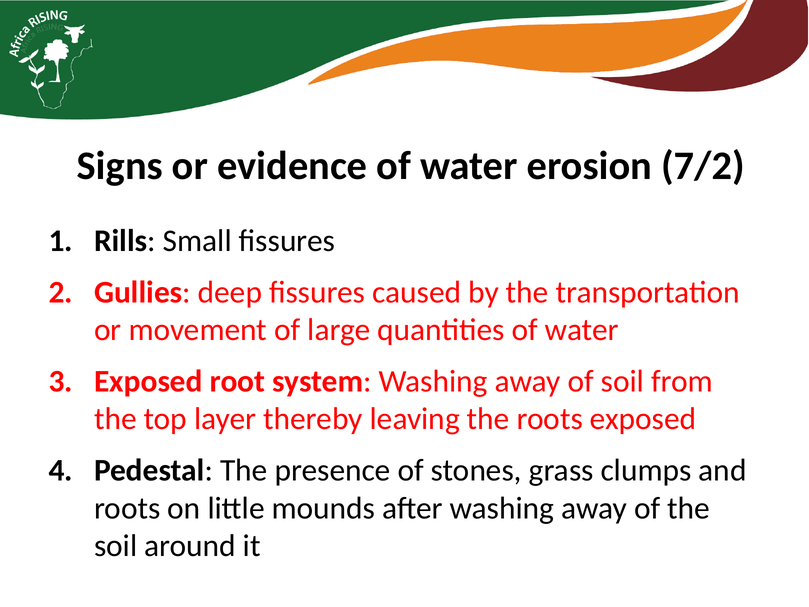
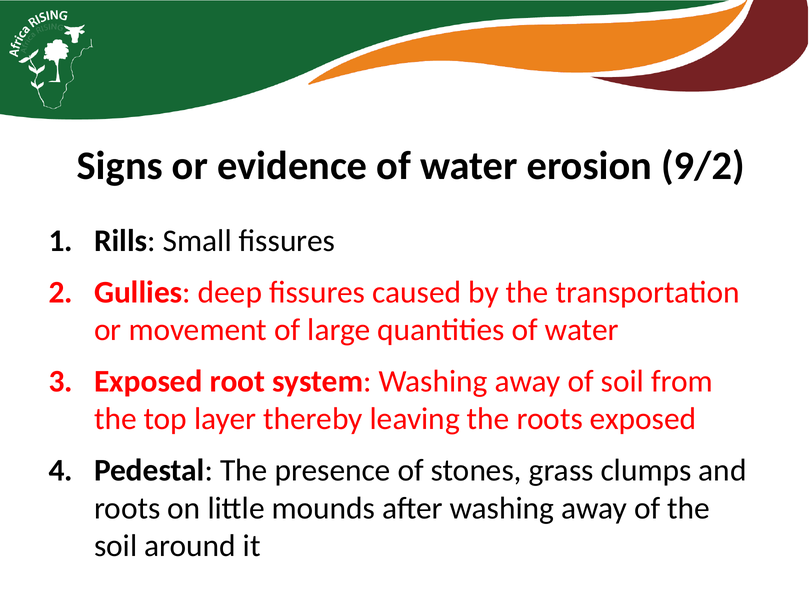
7/2: 7/2 -> 9/2 (703, 166)
